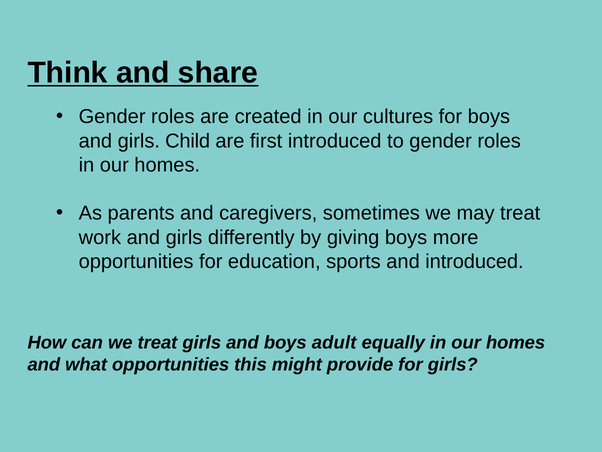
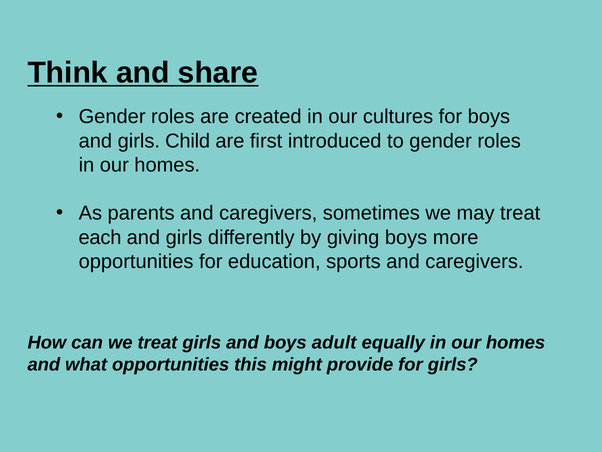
work: work -> each (100, 237)
sports and introduced: introduced -> caregivers (474, 261)
